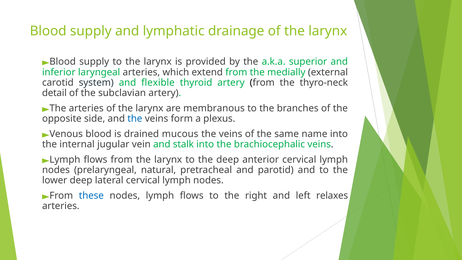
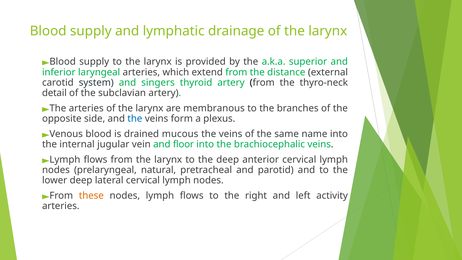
medially: medially -> distance (286, 72)
flexible: flexible -> singers (158, 83)
stalk: stalk -> floor (183, 144)
these colour: blue -> orange (91, 196)
relaxes: relaxes -> activity (332, 196)
